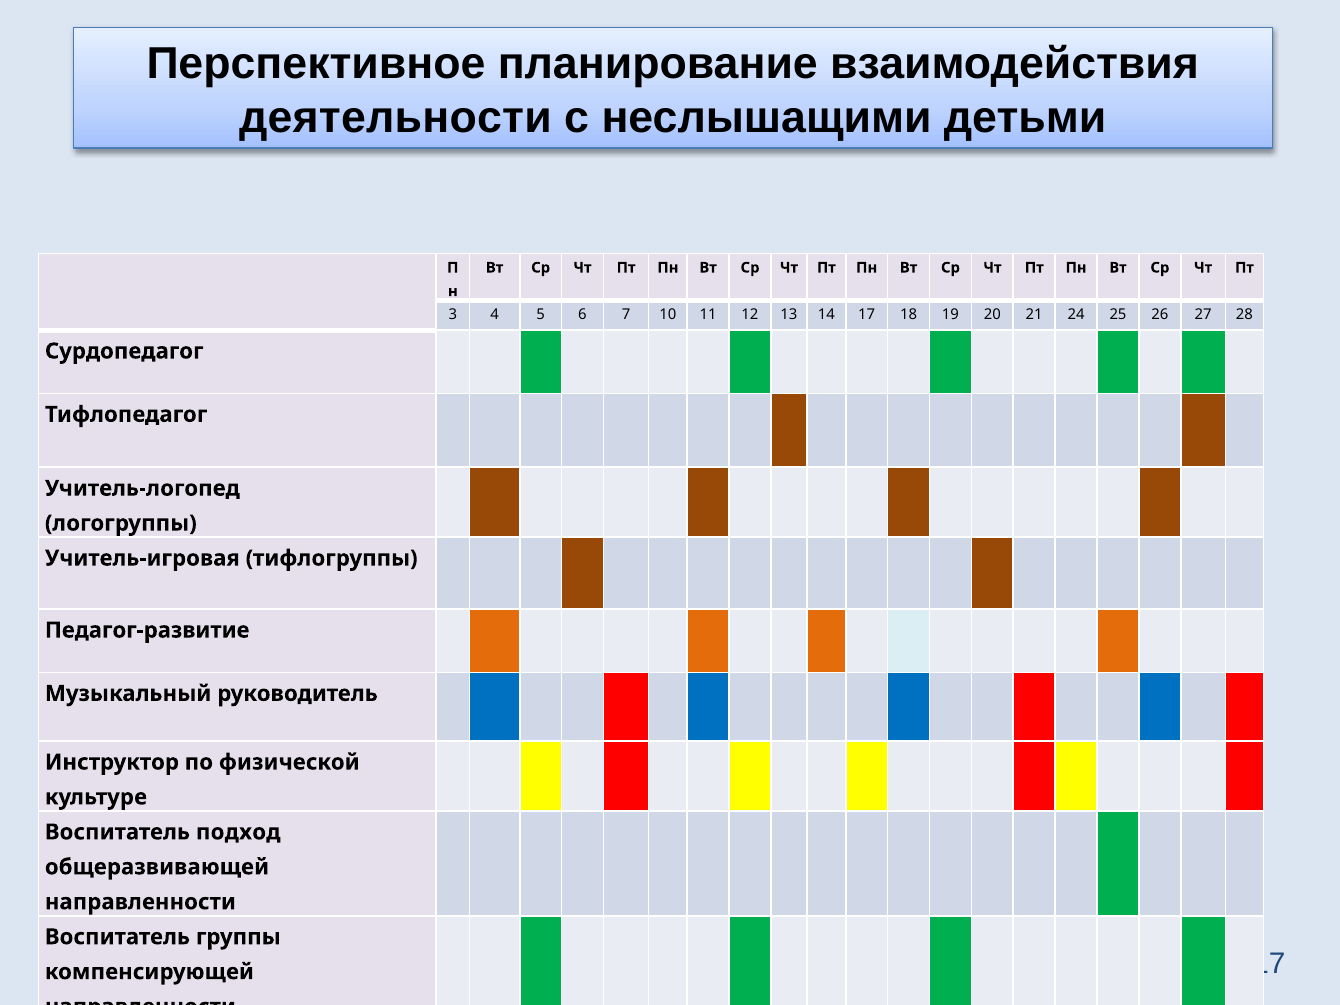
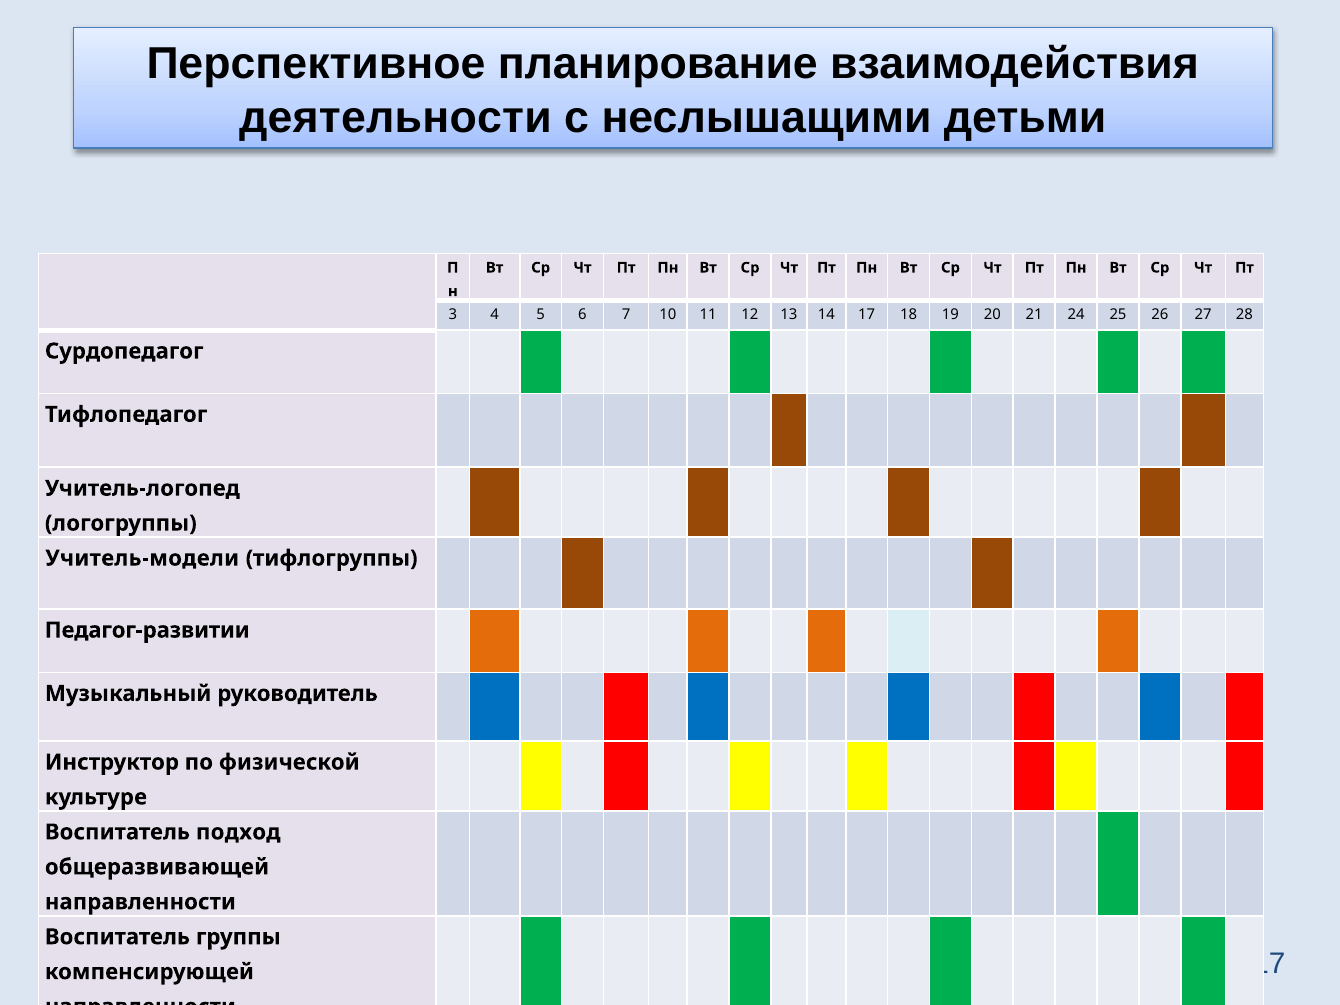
Учитель-игровая: Учитель-игровая -> Учитель-модели (142, 558)
Педагог-развитие: Педагог-развитие -> Педагог-развитии (147, 630)
